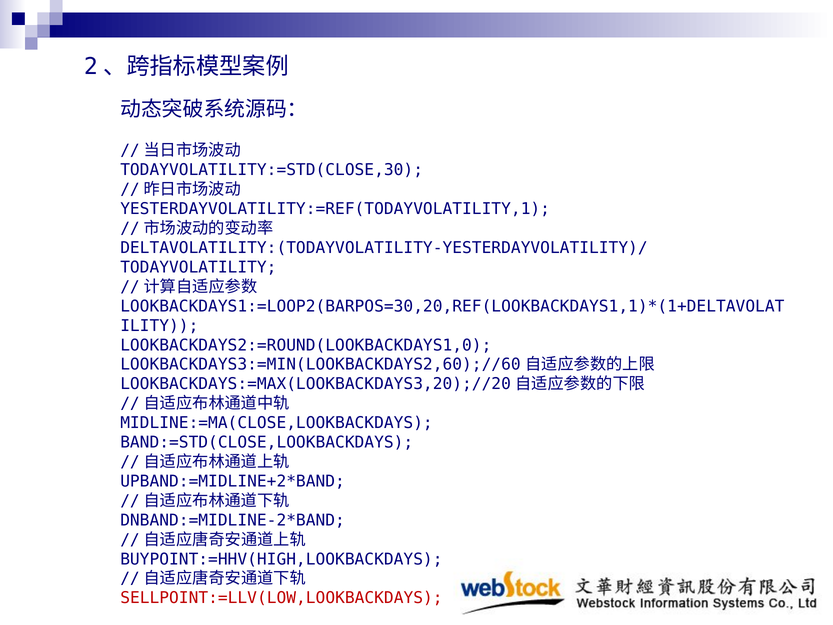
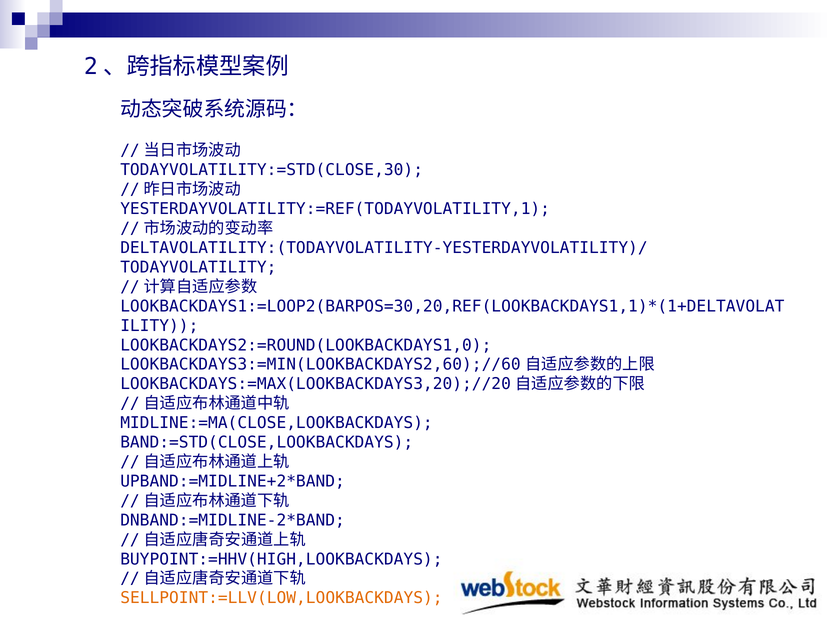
SELLPOINT:=LLV(LOW,LOOKBACKDAYS colour: red -> orange (281, 598)
